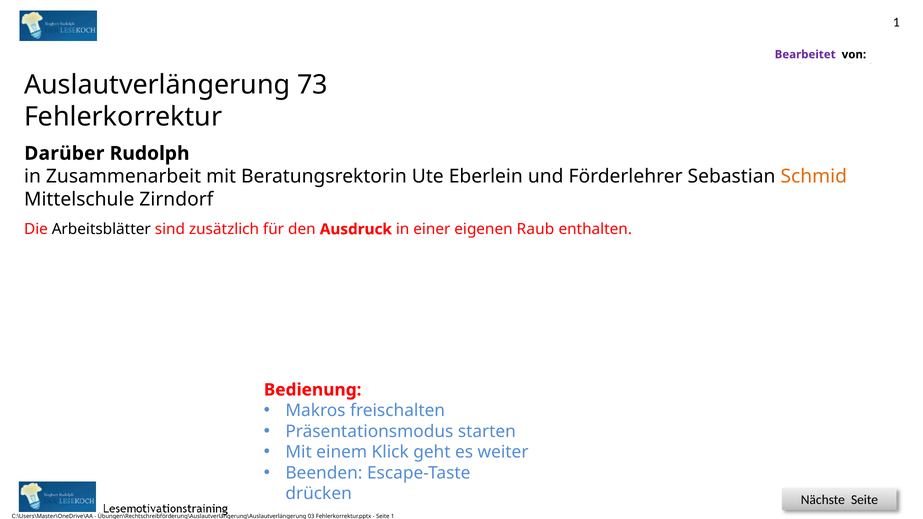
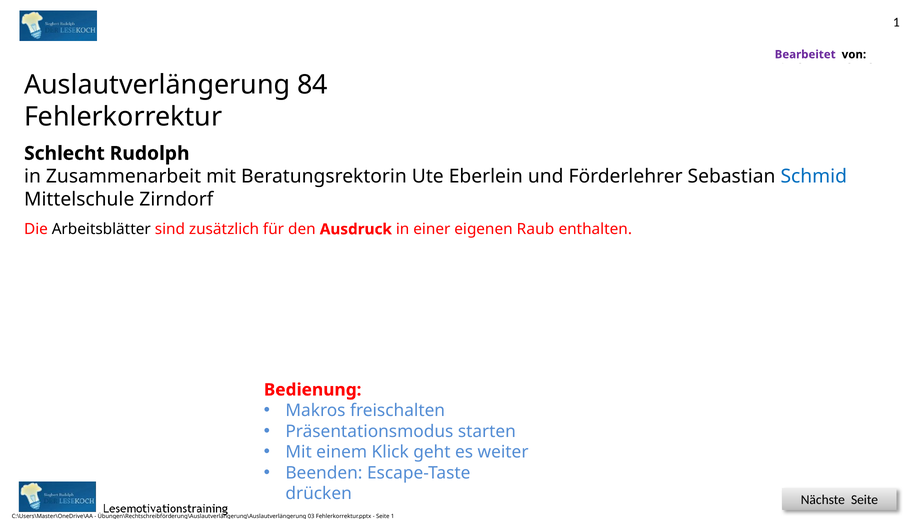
73: 73 -> 84 (313, 85)
Darüber: Darüber -> Schlecht (64, 153)
Schmid colour: orange -> blue (814, 177)
